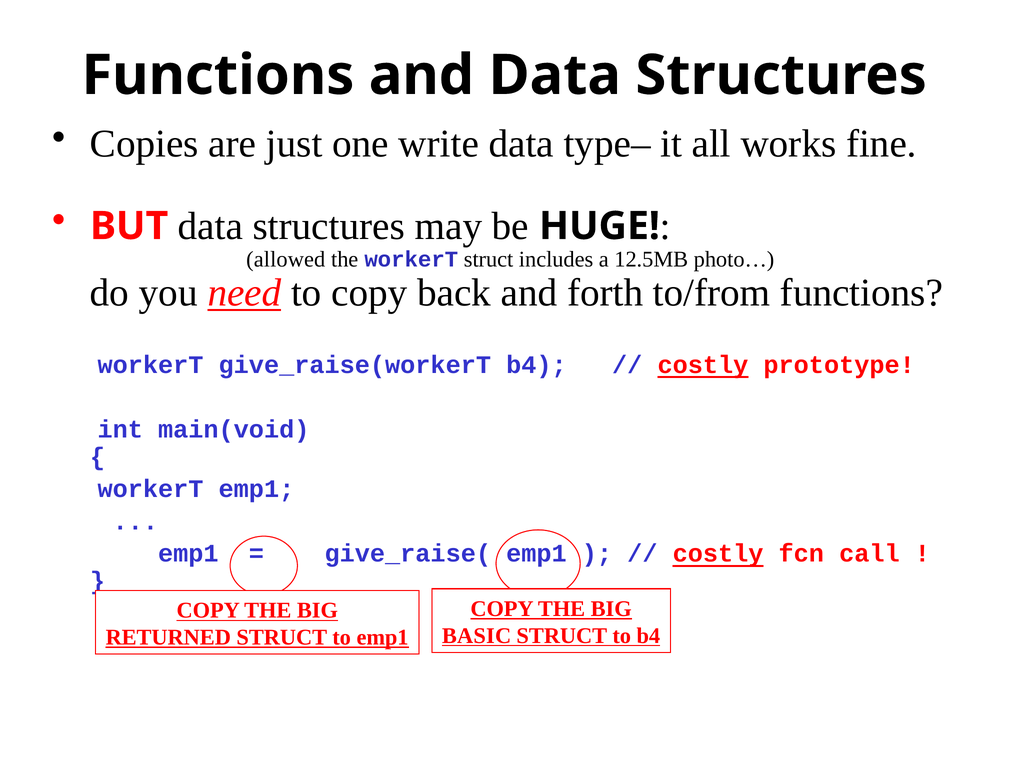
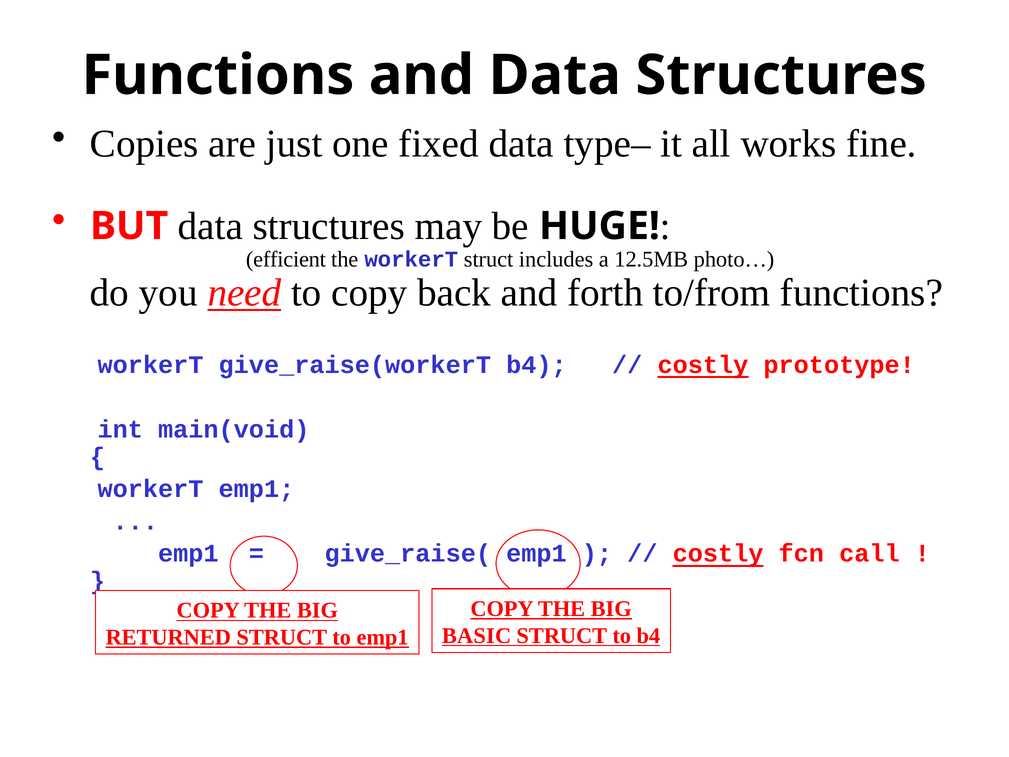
write: write -> fixed (439, 144)
allowed: allowed -> efficient (286, 259)
